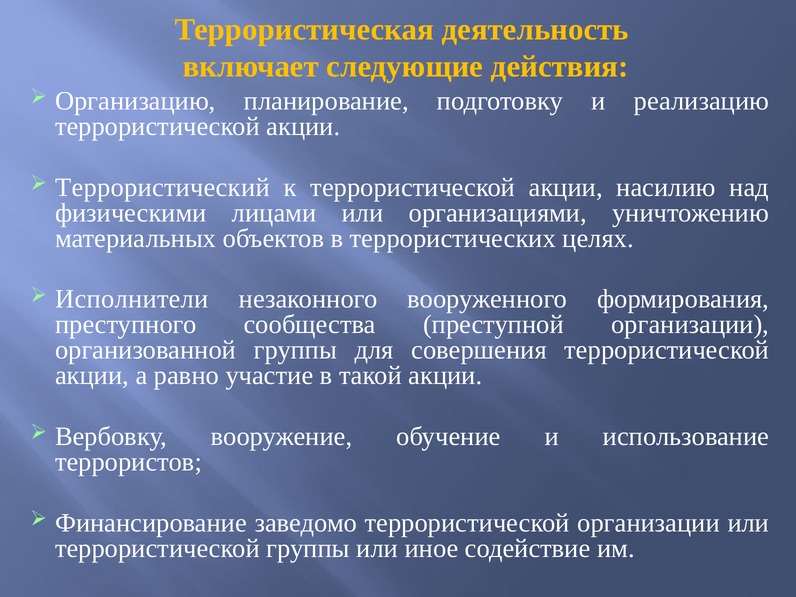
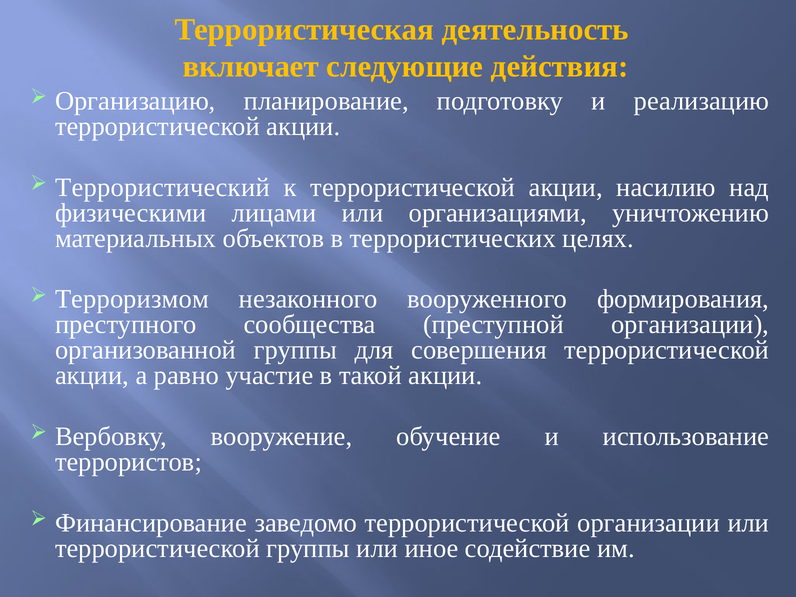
Исполнители: Исполнители -> Терроризмом (132, 299)
